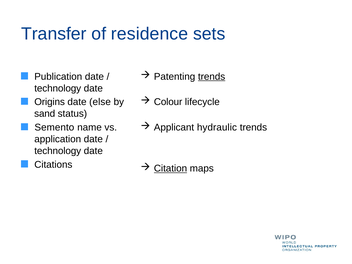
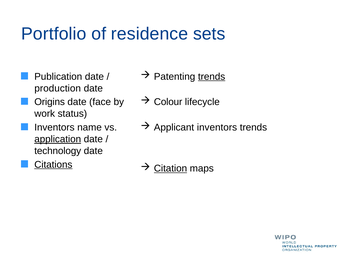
Transfer: Transfer -> Portfolio (54, 34)
technology: technology -> production (58, 88)
else: else -> face (100, 102)
sand: sand -> work (45, 114)
Applicant hydraulic: hydraulic -> inventors (217, 127)
Semento: Semento -> Inventors (54, 127)
application underline: none -> present (58, 139)
Citations underline: none -> present (53, 165)
